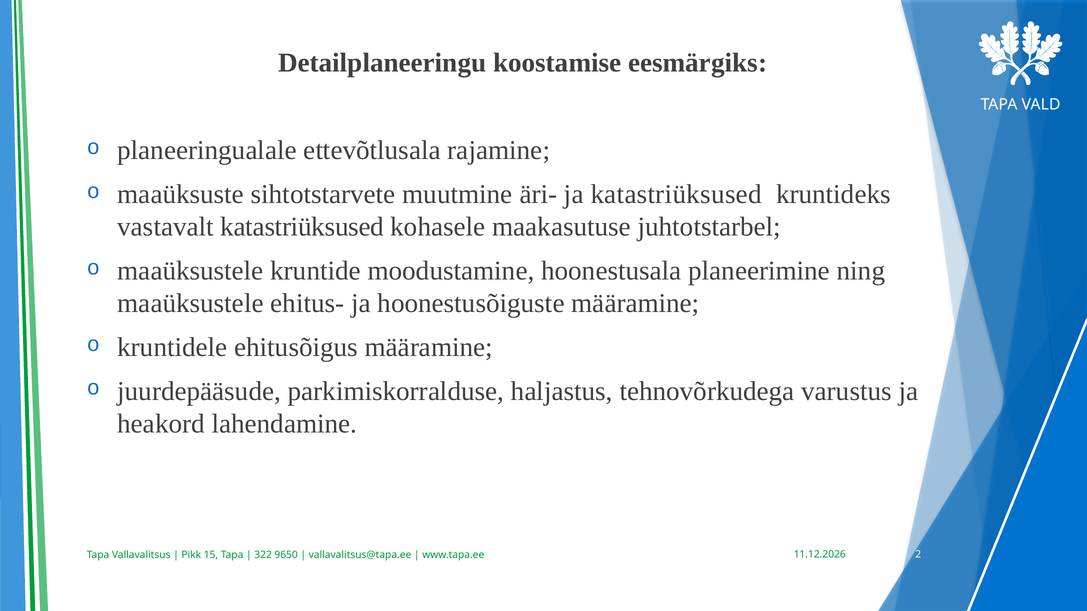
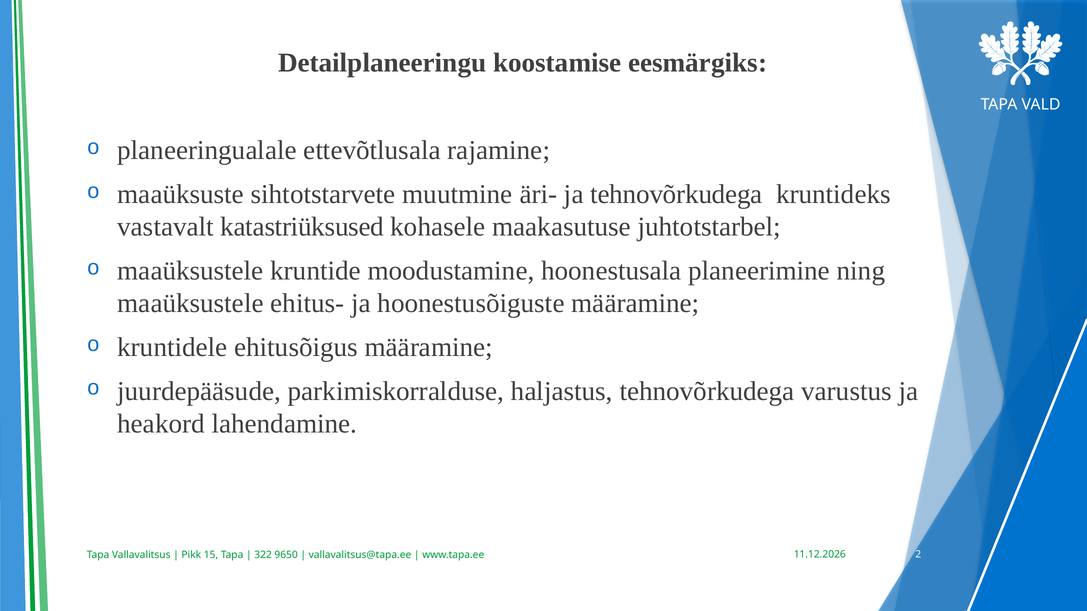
ja katastriüksused: katastriüksused -> tehnovõrkudega (676, 194)
